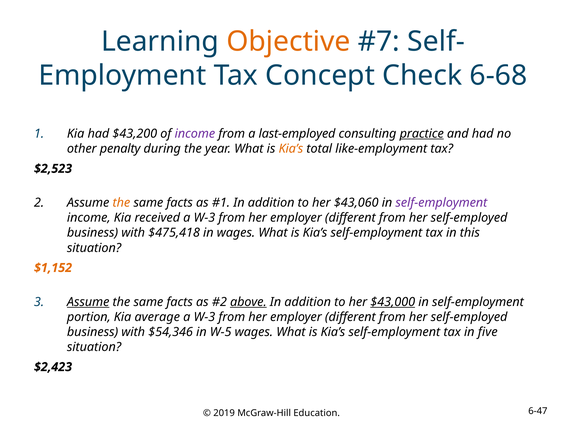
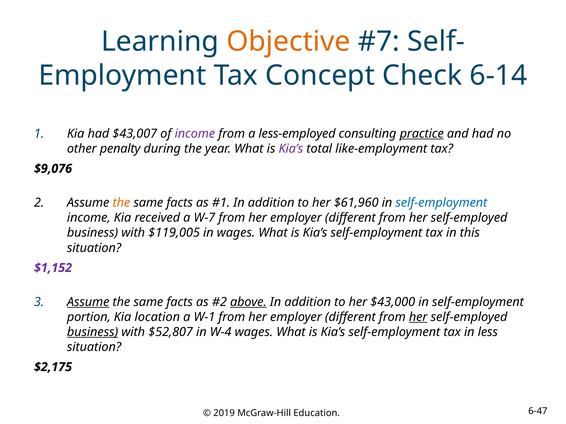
6-68: 6-68 -> 6-14 (498, 75)
$43,200: $43,200 -> $43,007 (135, 134)
last-employed: last-employed -> less-employed (297, 134)
Kia’s colour: orange -> purple (291, 149)
$2,523: $2,523 -> $9,076 (53, 169)
$43,060: $43,060 -> $61,960 (356, 203)
self-employment colour: purple -> blue (441, 203)
received a W-3: W-3 -> W-7 (204, 218)
$475,418: $475,418 -> $119,005 (174, 233)
$1,152 colour: orange -> purple (53, 268)
$43,000 underline: present -> none (393, 302)
average: average -> location (157, 317)
W-3: W-3 -> W-1 (204, 317)
her underline: none -> present (418, 317)
business underline: none -> present (93, 332)
$54,346: $54,346 -> $52,807 (171, 332)
W-5: W-5 -> W-4 (221, 332)
five: five -> less (488, 332)
$2,423: $2,423 -> $2,175 (53, 367)
